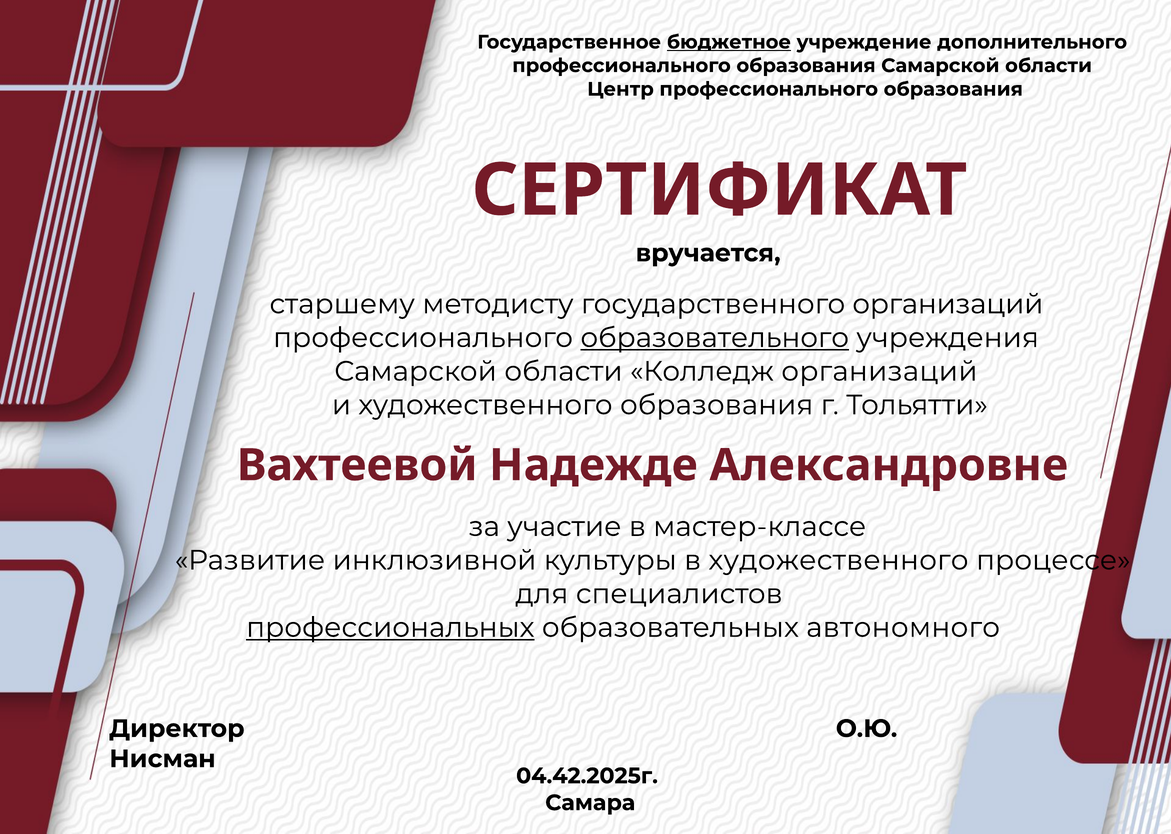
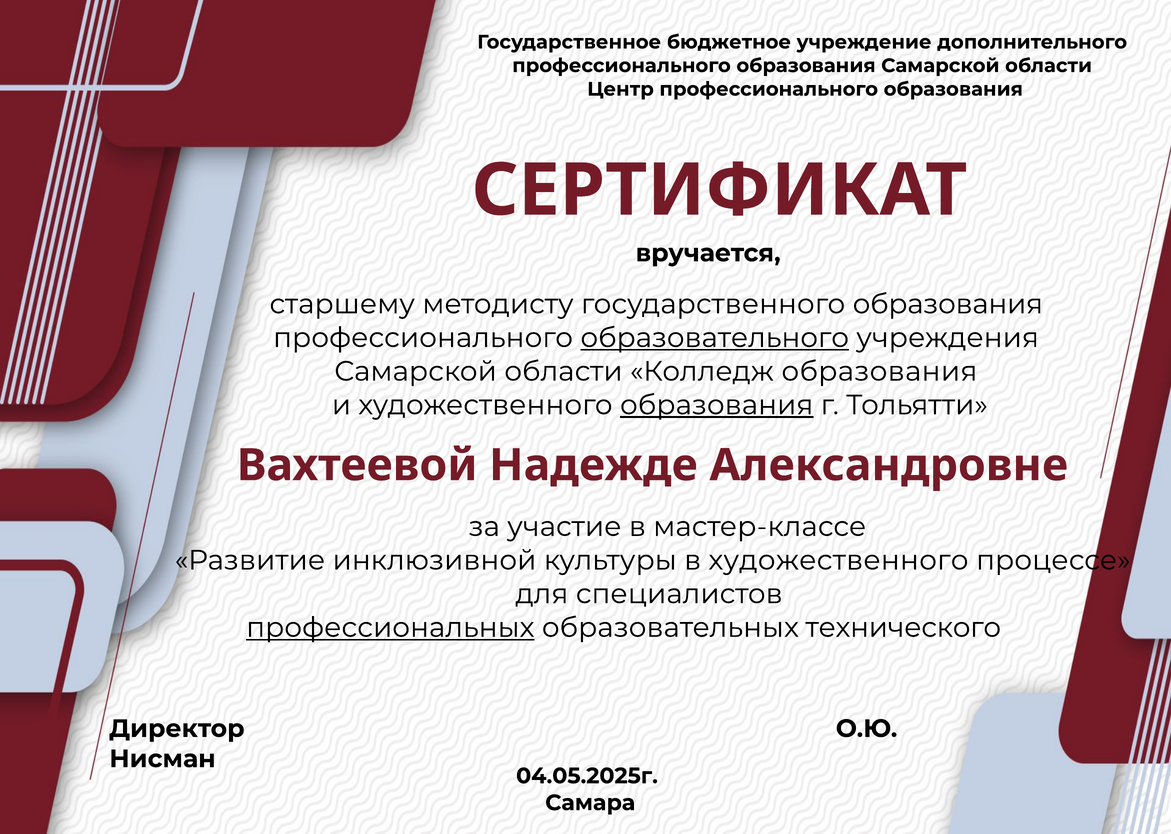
бюджетное underline: present -> none (729, 42)
государственного организаций: организаций -> образования (948, 304)
Колледж организаций: организаций -> образования (879, 371)
образования underline: none -> present (717, 405)
автономного: автономного -> технического (903, 627)
04.42.2025г: 04.42.2025г -> 04.05.2025г (587, 775)
